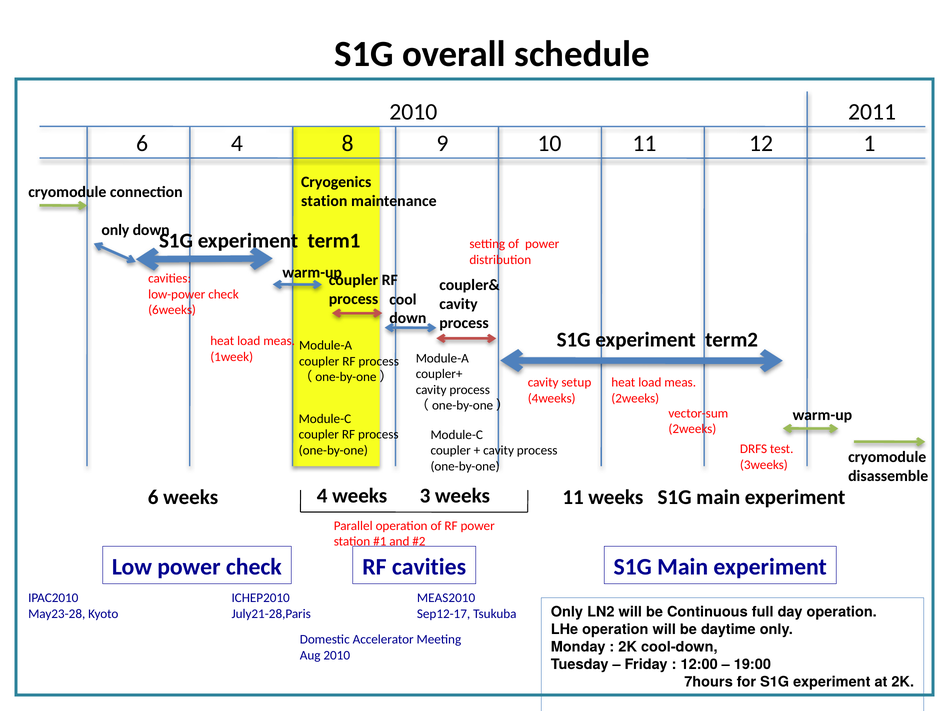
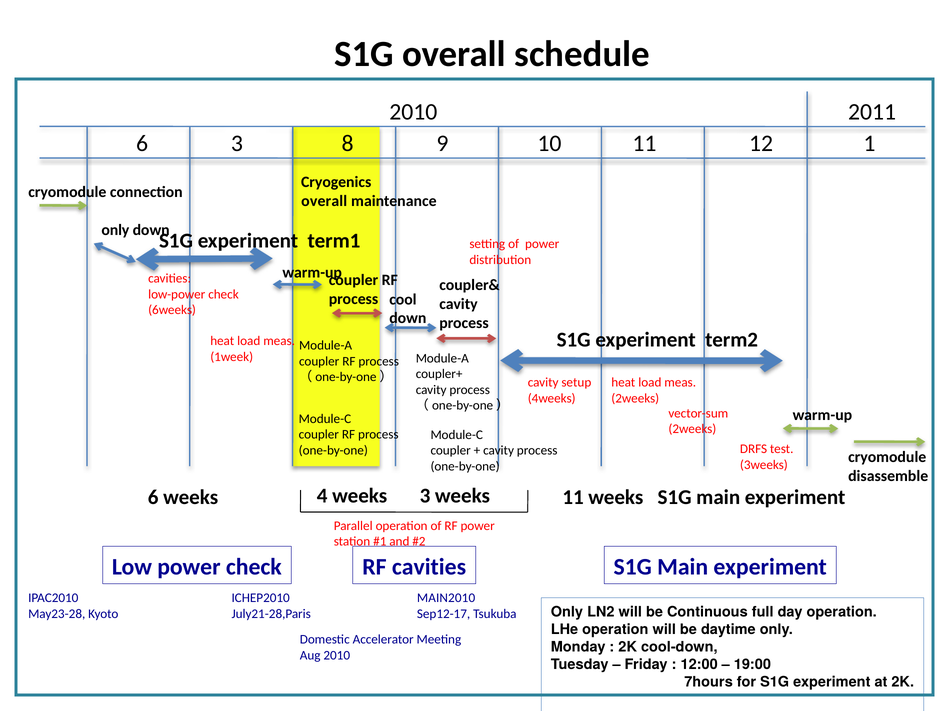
6 4: 4 -> 3 (237, 144)
station: station -> overall (324, 201)
MEAS2010: MEAS2010 -> MAIN2010 (446, 599)
